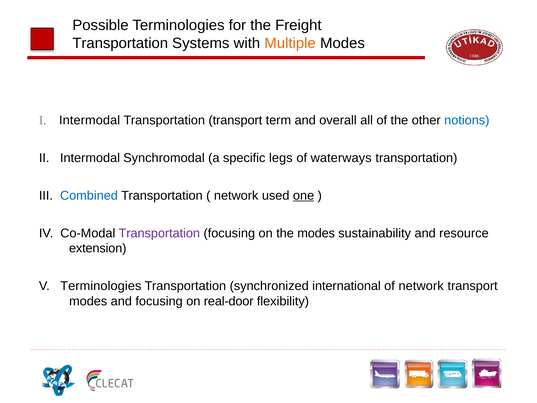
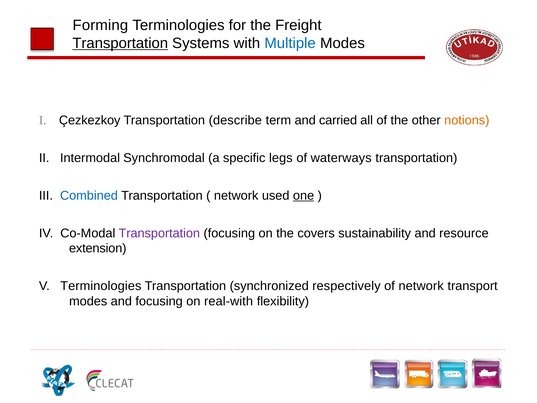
Possible: Possible -> Forming (100, 25)
Transportation underline: none -> present (120, 43)
Multiple colour: orange -> blue (290, 43)
I Intermodal: Intermodal -> Çezkezkoy (90, 120)
Transportation transport: transport -> describe (235, 120)
overall: overall -> carried (338, 120)
notions colour: blue -> orange (467, 120)
the modes: modes -> covers (316, 233)
international: international -> respectively (346, 286)
real-door: real-door -> real-with (229, 301)
